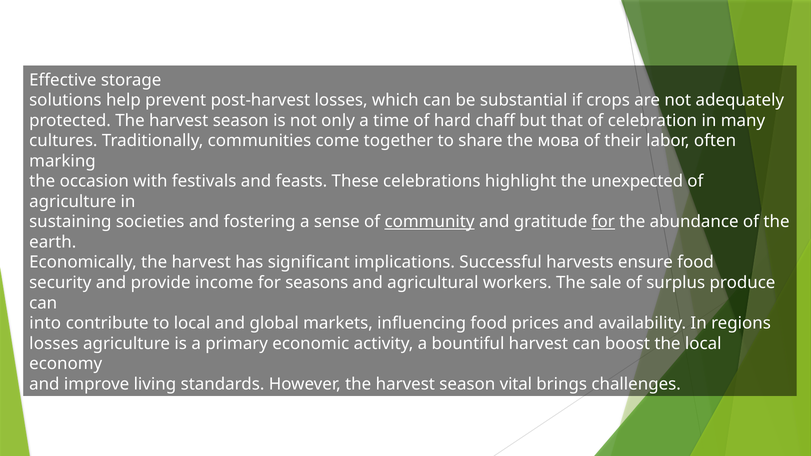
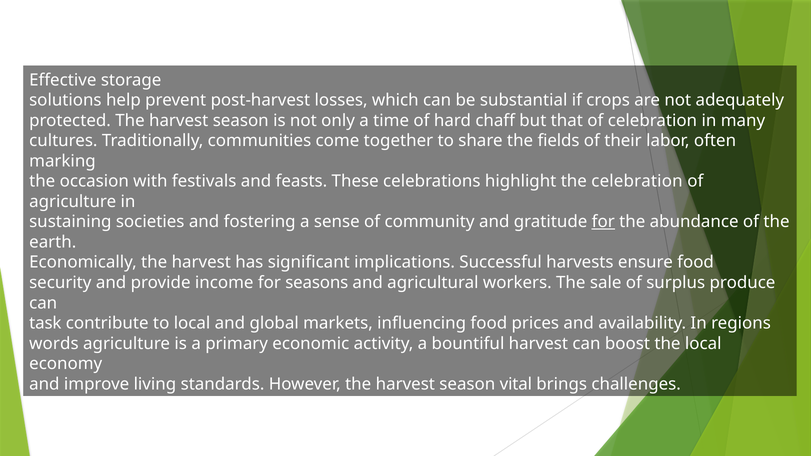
мова: мова -> fields (558, 141)
the unexpected: unexpected -> celebration (637, 181)
community underline: present -> none (430, 222)
into: into -> task (45, 323)
losses: losses -> words (54, 344)
